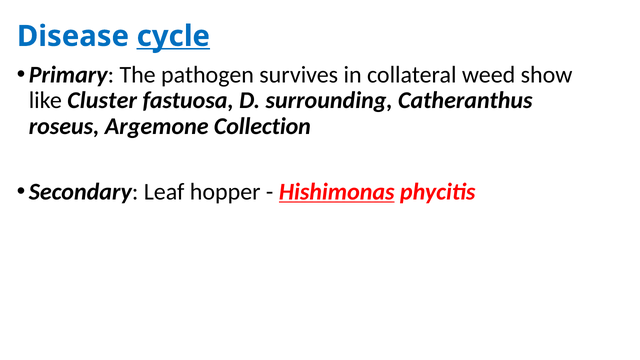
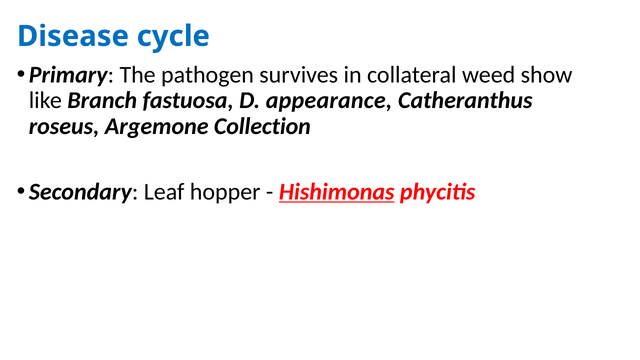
cycle underline: present -> none (173, 36)
Cluster: Cluster -> Branch (102, 101)
surrounding: surrounding -> appearance (329, 101)
